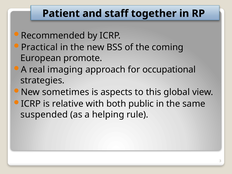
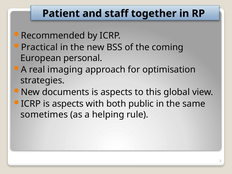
promote: promote -> personal (83, 58)
occupational: occupational -> optimisation (169, 70)
sometimes: sometimes -> documents (66, 92)
ICRP is relative: relative -> aspects (68, 104)
suspended: suspended -> sometimes (44, 115)
